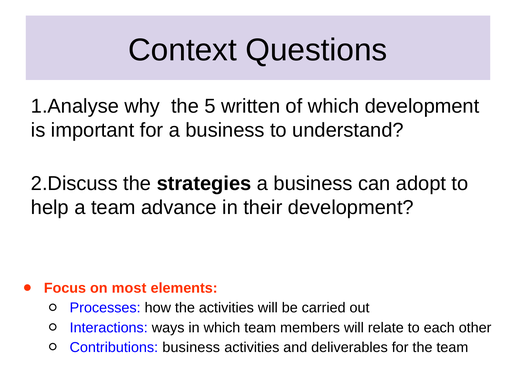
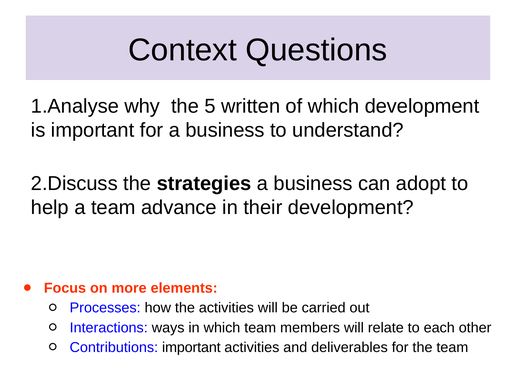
most: most -> more (129, 288)
Contributions business: business -> important (191, 347)
